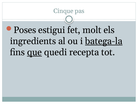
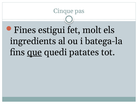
Poses: Poses -> Fines (25, 30)
batega-la underline: present -> none (104, 41)
recepta: recepta -> patates (84, 52)
